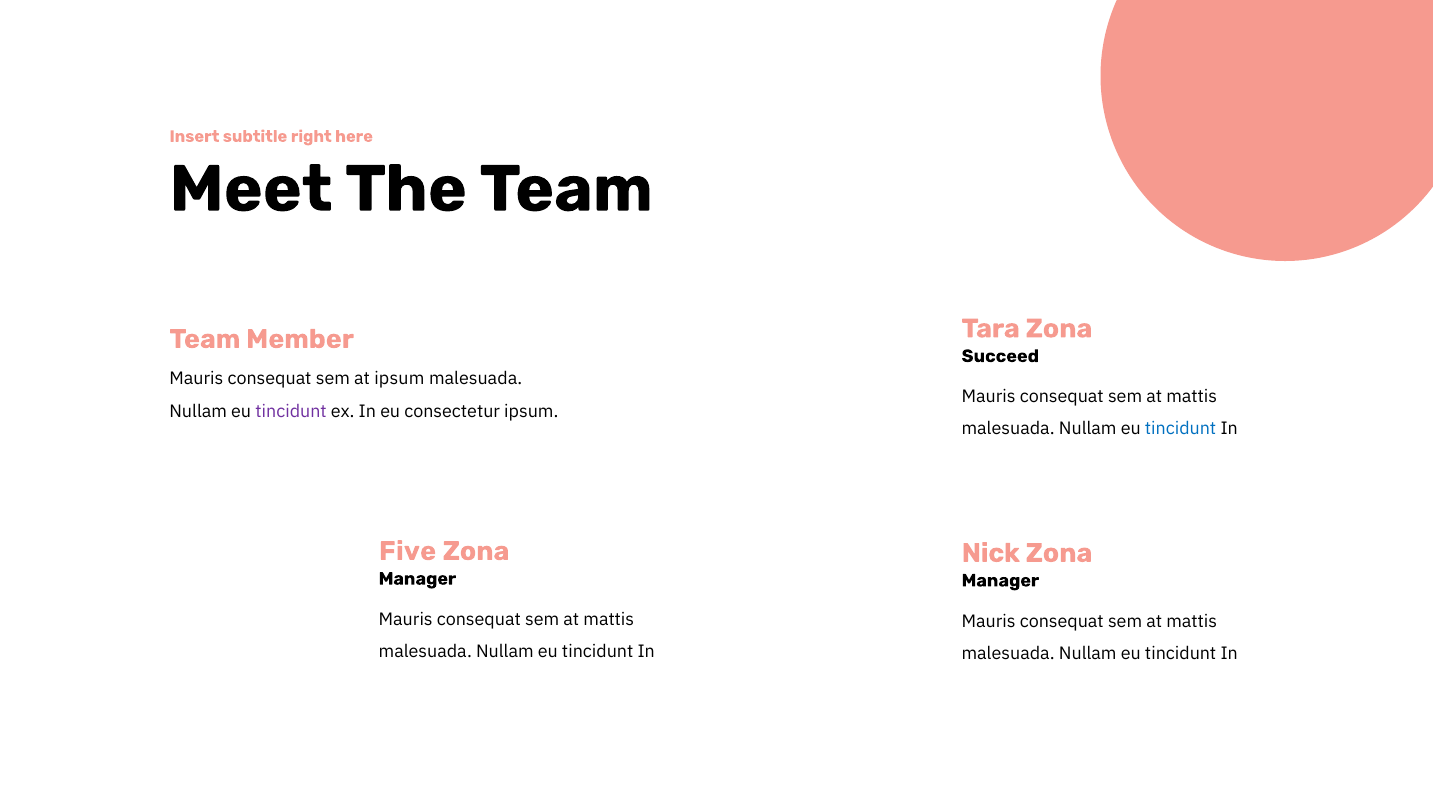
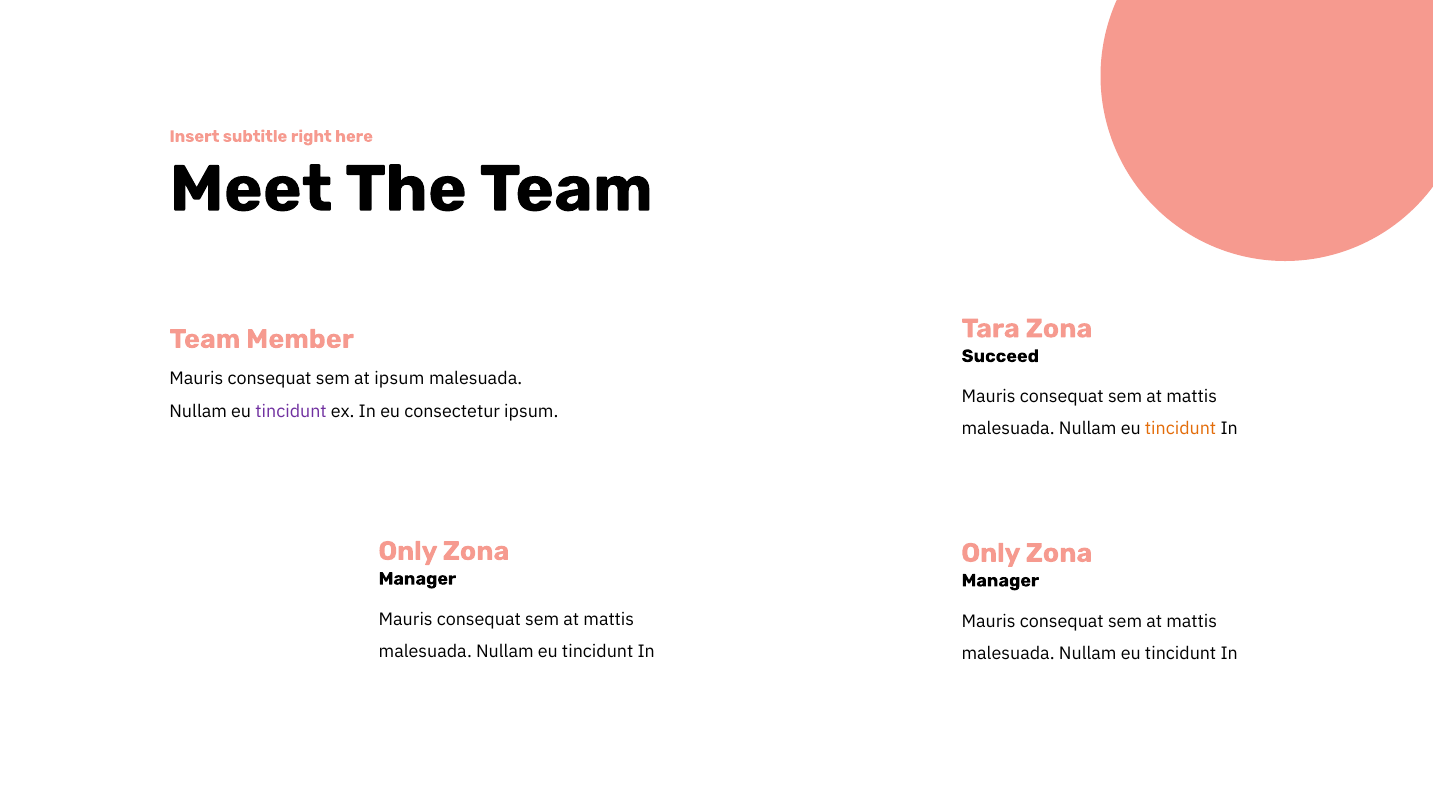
tincidunt colour: blue -> orange (1181, 429)
Five: Five -> Only (408, 551)
Nick: Nick -> Only (991, 553)
